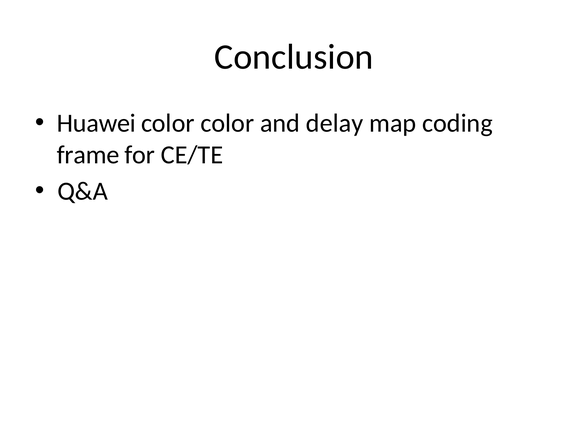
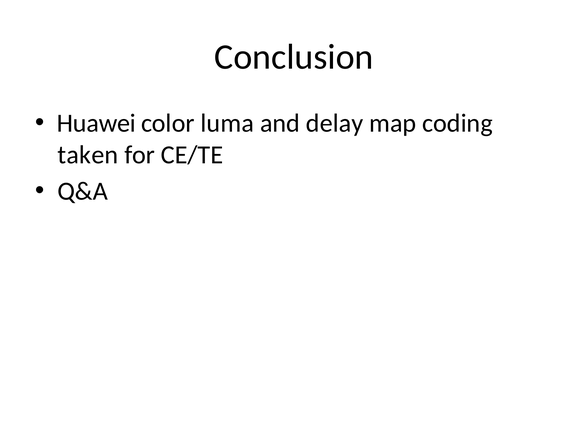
color color: color -> luma (227, 123)
frame: frame -> taken (88, 155)
